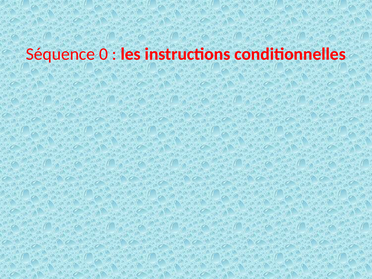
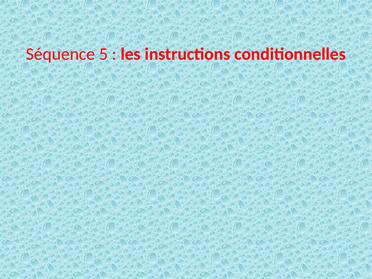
0: 0 -> 5 (104, 54)
